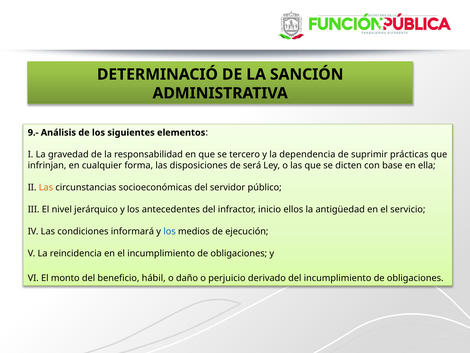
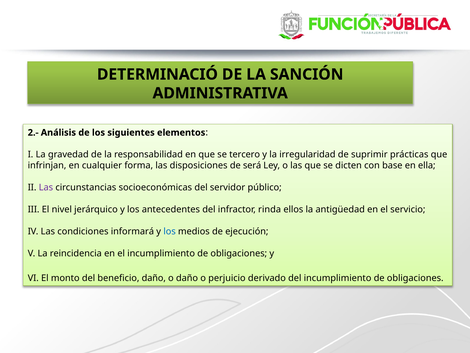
9.-: 9.- -> 2.- (33, 132)
dependencia: dependencia -> irregularidad (307, 154)
Las colour: orange -> purple (46, 187)
inicio: inicio -> rinda (270, 209)
beneficio hábil: hábil -> daño (154, 278)
